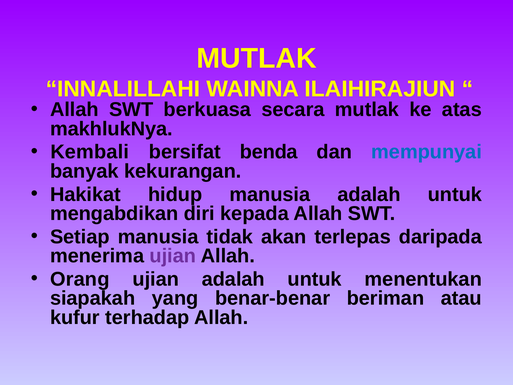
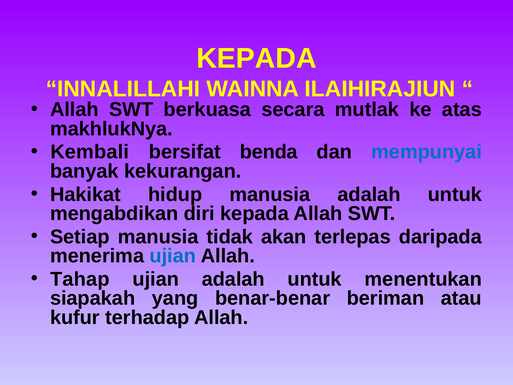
MUTLAK: MUTLAK -> KEPADA (256, 58)
ujian colour: purple -> blue (173, 256)
Orang: Orang -> Tahap (80, 279)
